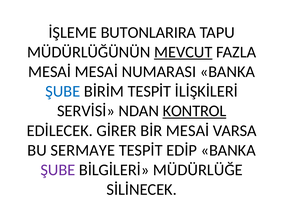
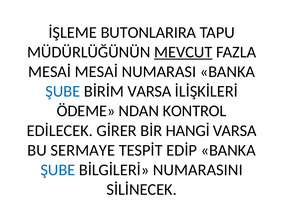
BİRİM TESPİT: TESPİT -> VARSA (149, 91)
SERVİSİ: SERVİSİ -> ÖDEME (86, 111)
KONTROL underline: present -> none (195, 111)
BİR MESAİ: MESAİ -> HANGİ (188, 131)
ŞUBE colour: purple -> blue (58, 170)
MÜDÜRLÜĞE: MÜDÜRLÜĞE -> NUMARASINI (198, 170)
